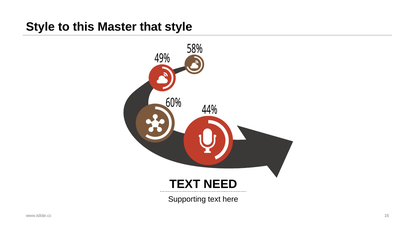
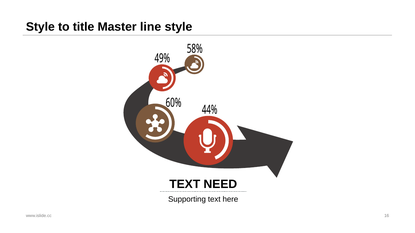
this: this -> title (84, 27)
that: that -> line (151, 27)
